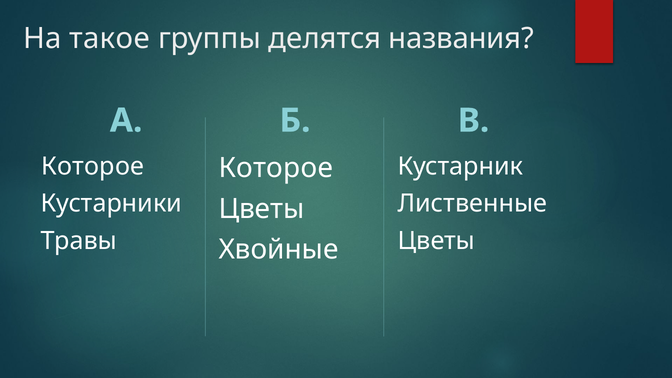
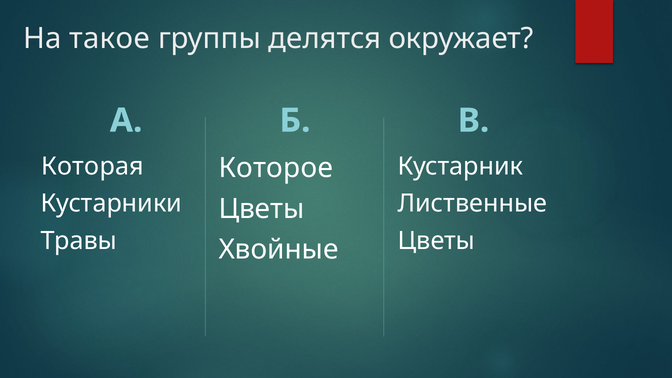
названия: названия -> окружает (461, 39)
Которое: Которое -> Которая (93, 166)
